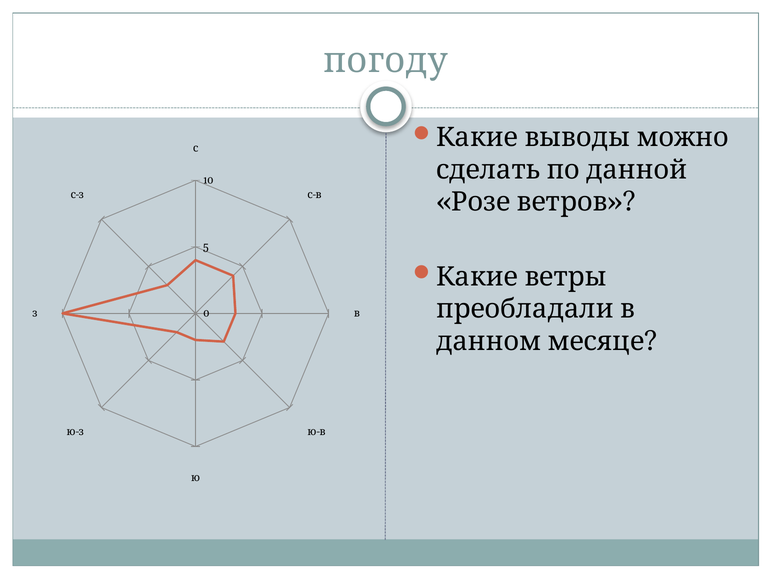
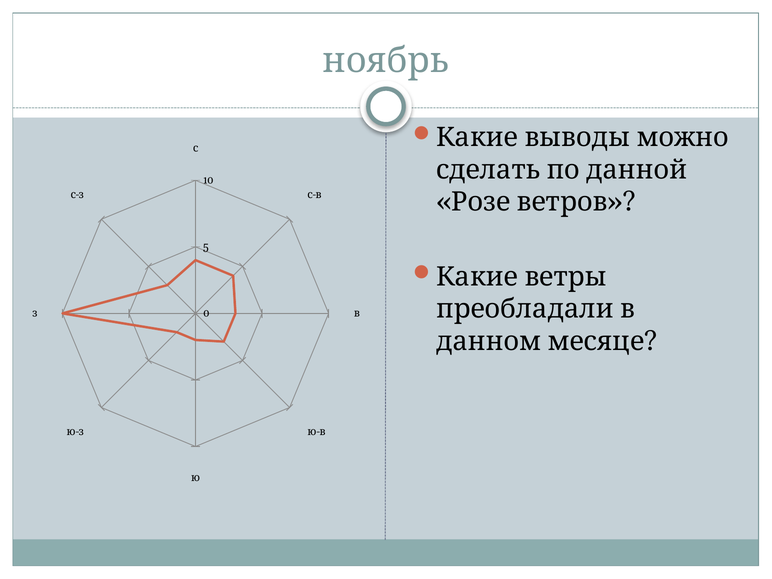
погоду: погоду -> ноябрь (386, 61)
